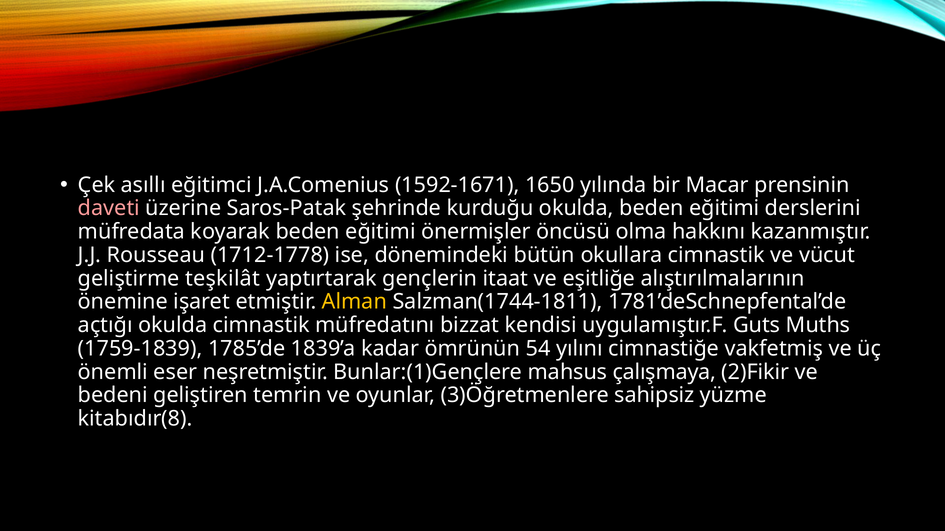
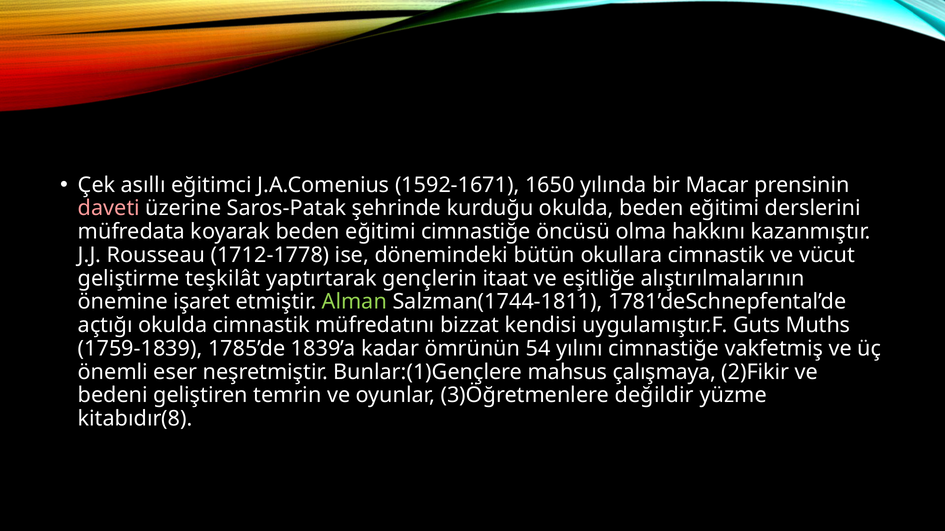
eğitimi önermişler: önermişler -> cimnastiğe (476, 232)
Alman colour: yellow -> light green (354, 302)
sahipsiz: sahipsiz -> değildir (654, 396)
